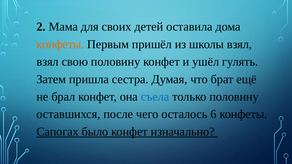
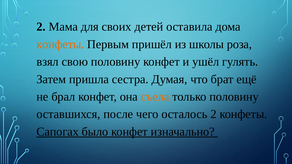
школы взял: взял -> роза (239, 44)
съела colour: blue -> orange (155, 97)
осталось 6: 6 -> 2 (214, 114)
